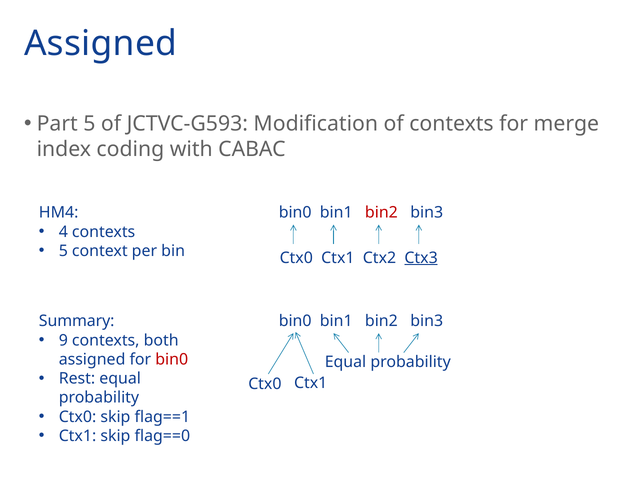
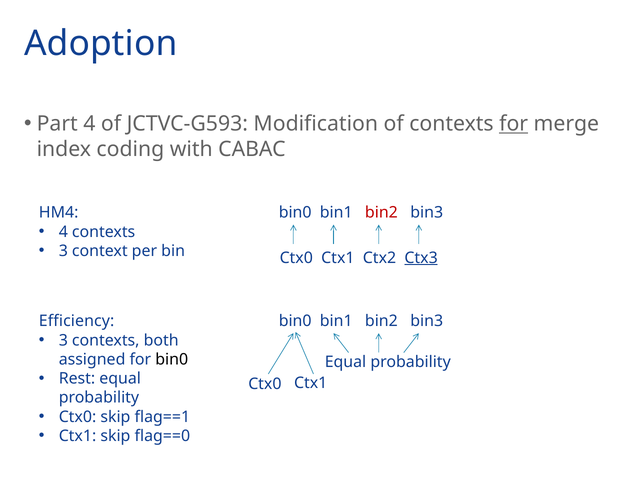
Assigned: Assigned -> Adoption (101, 44)
Part 5: 5 -> 4 (89, 124)
for underline: none -> present (514, 124)
5: 5 -> 3 (63, 251)
Summary: Summary -> Efficiency (77, 321)
9: 9 -> 3 (63, 340)
bin0 colour: red -> black (172, 359)
